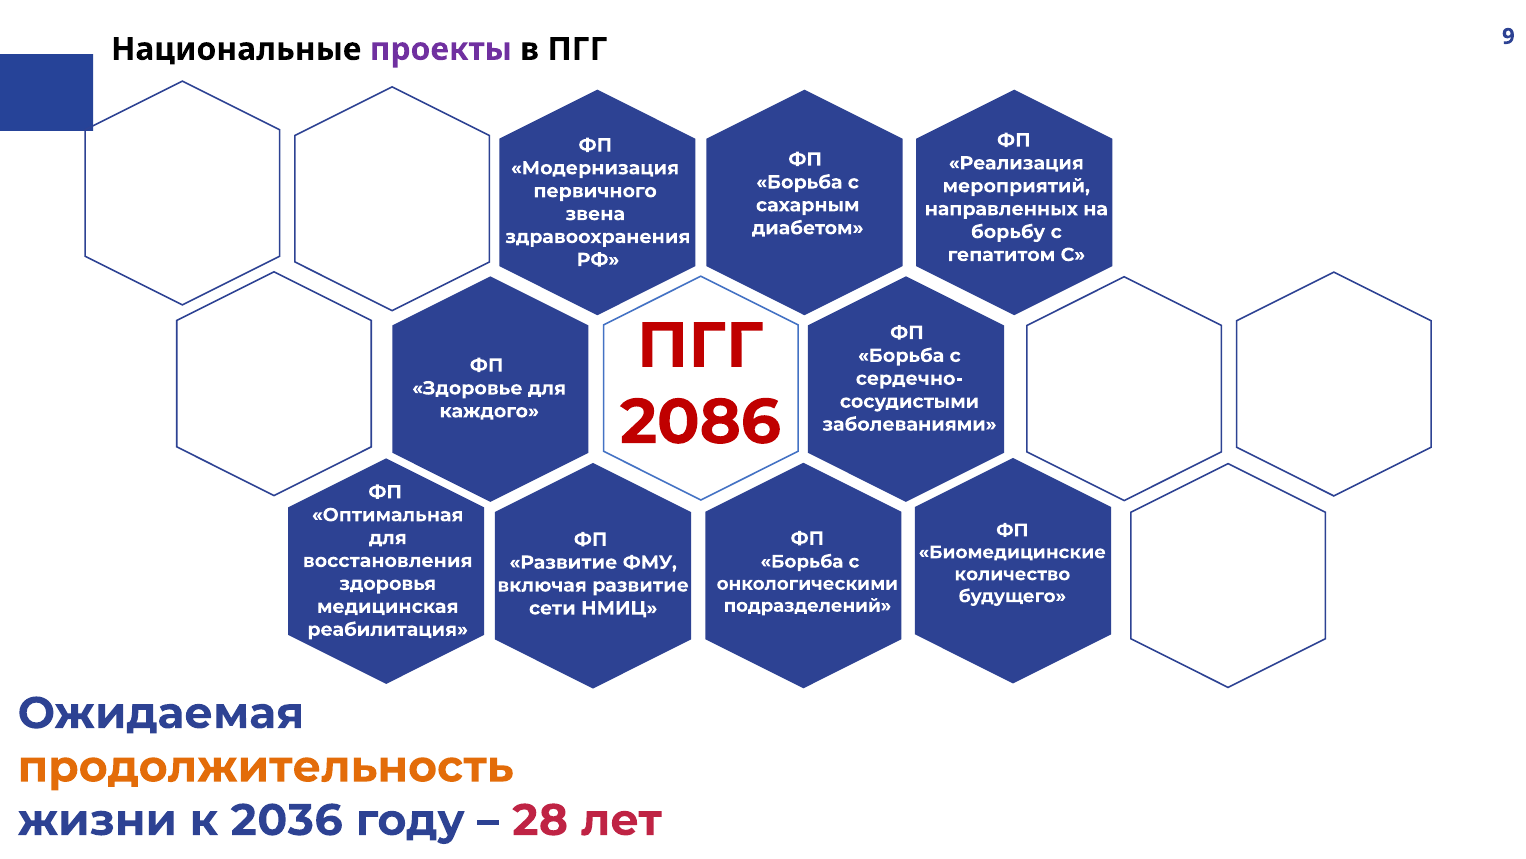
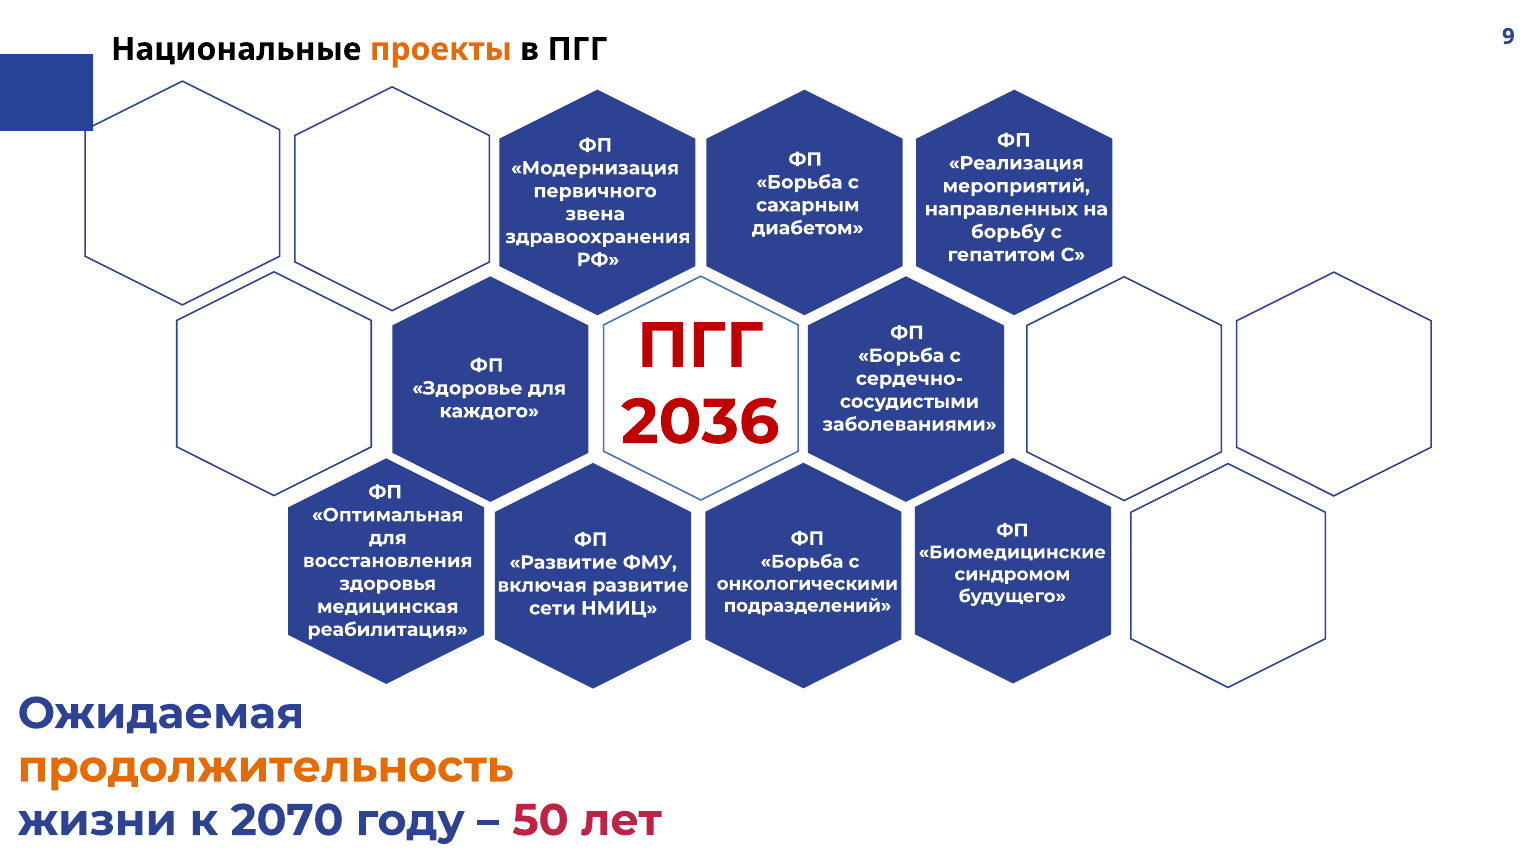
проекты colour: purple -> orange (441, 49)
2086: 2086 -> 2036 (700, 422)
количество: количество -> синдромом (1012, 574)
2036: 2036 -> 2070 (287, 820)
28: 28 -> 50 (540, 820)
